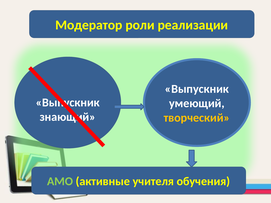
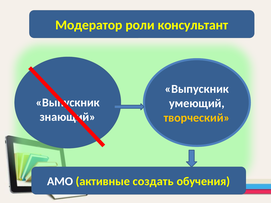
реализации: реализации -> консультант (193, 25)
АМО colour: light green -> white (60, 182)
учителя: учителя -> создать (153, 182)
